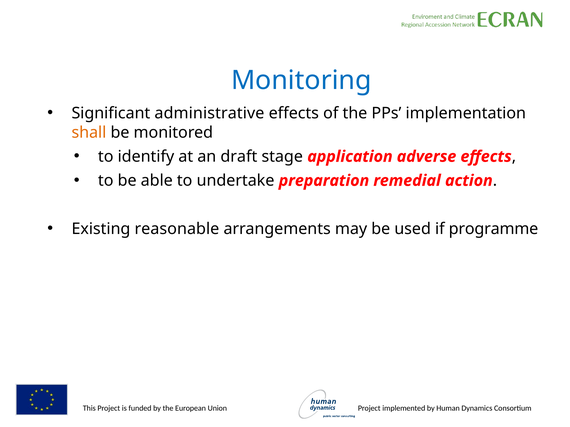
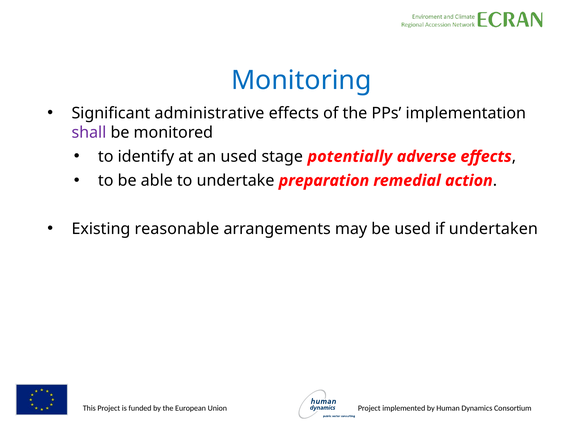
shall colour: orange -> purple (89, 133)
an draft: draft -> used (239, 157)
application: application -> potentially (350, 157)
programme: programme -> undertaken (493, 229)
